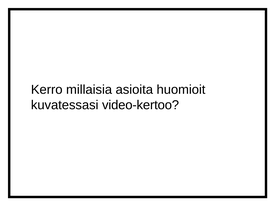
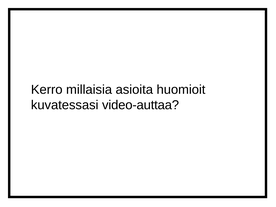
video-kertoo: video-kertoo -> video-auttaa (141, 105)
